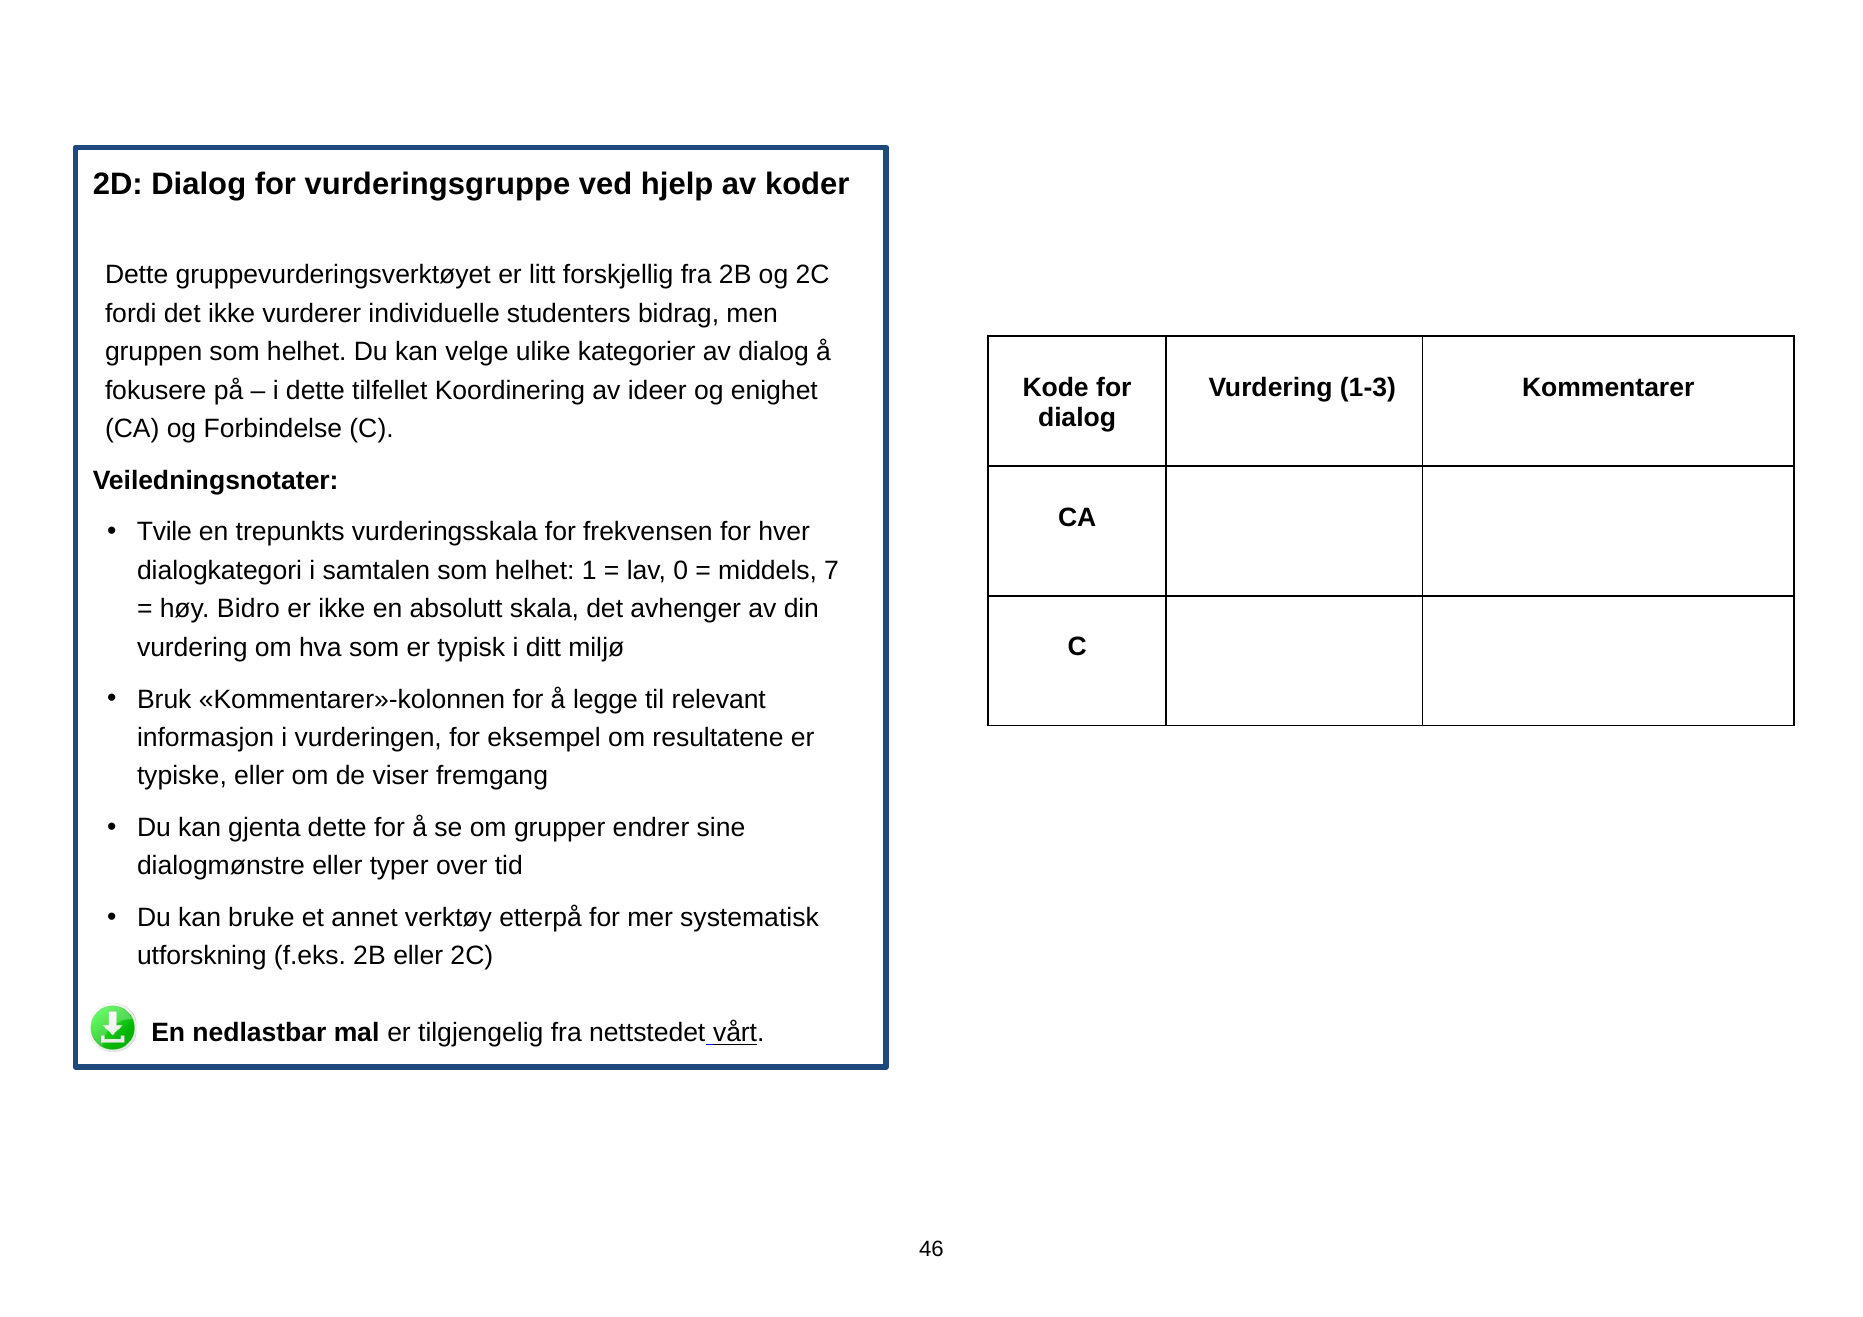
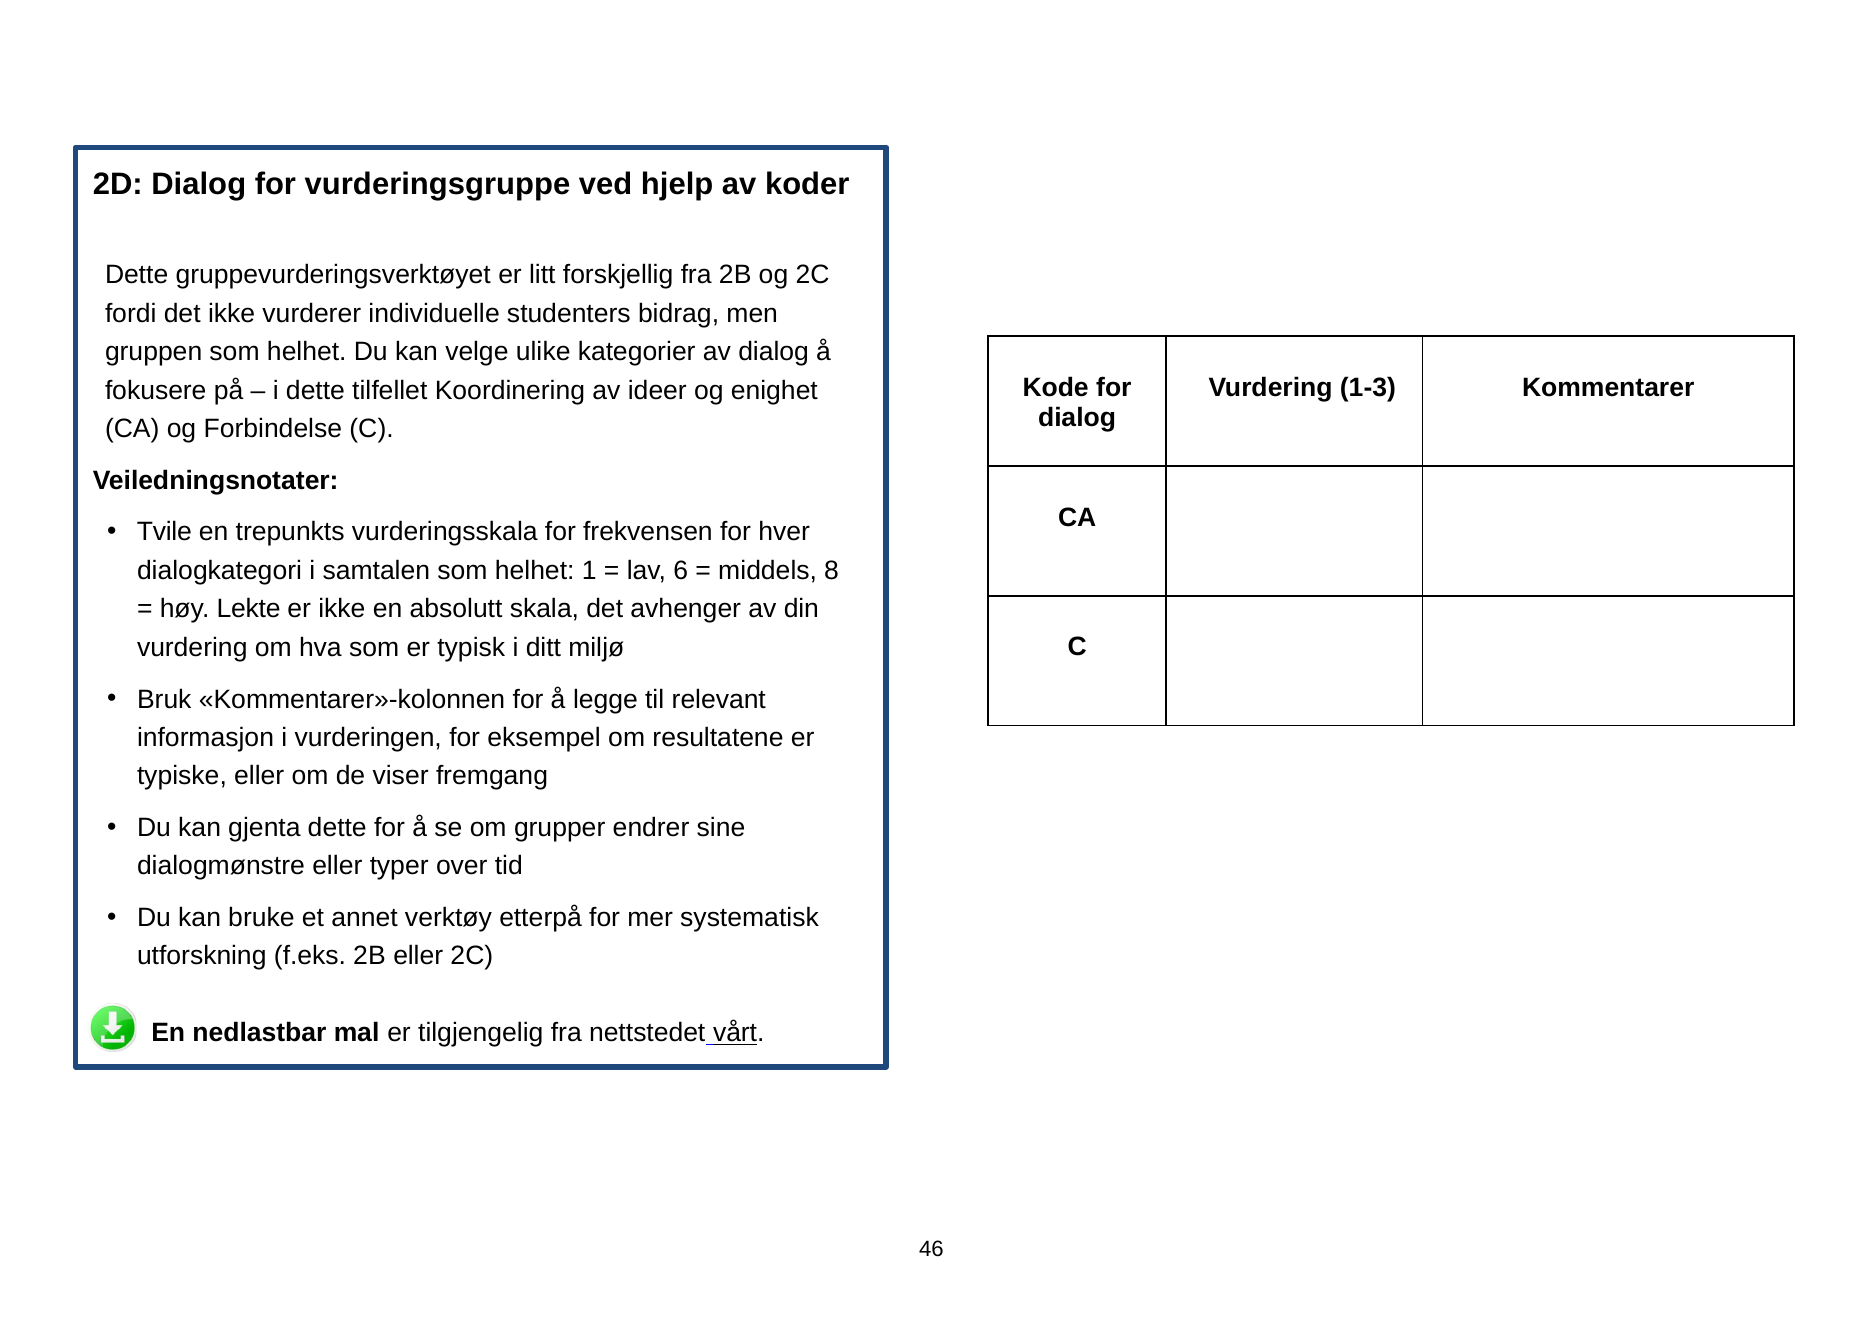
0: 0 -> 6 (681, 571)
7: 7 -> 8 (832, 571)
Bidro: Bidro -> Lekte (249, 609)
